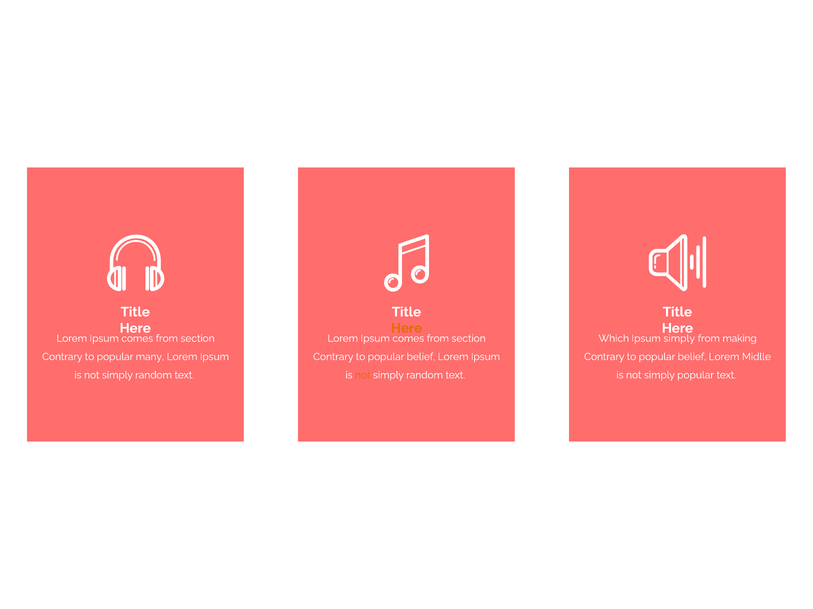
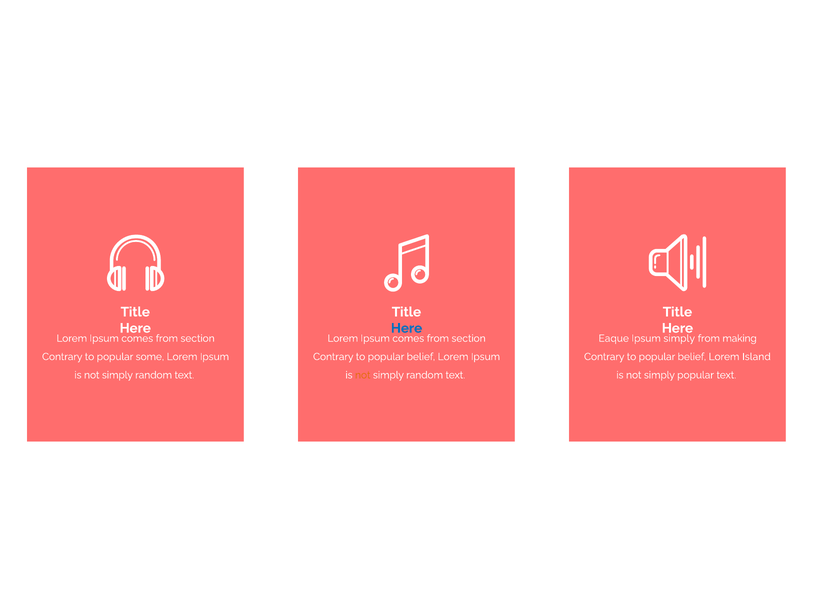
Here colour: orange -> blue (407, 329)
Which: Which -> Eaque (614, 339)
many: many -> some (150, 357)
Midlle: Midlle -> Island (756, 357)
